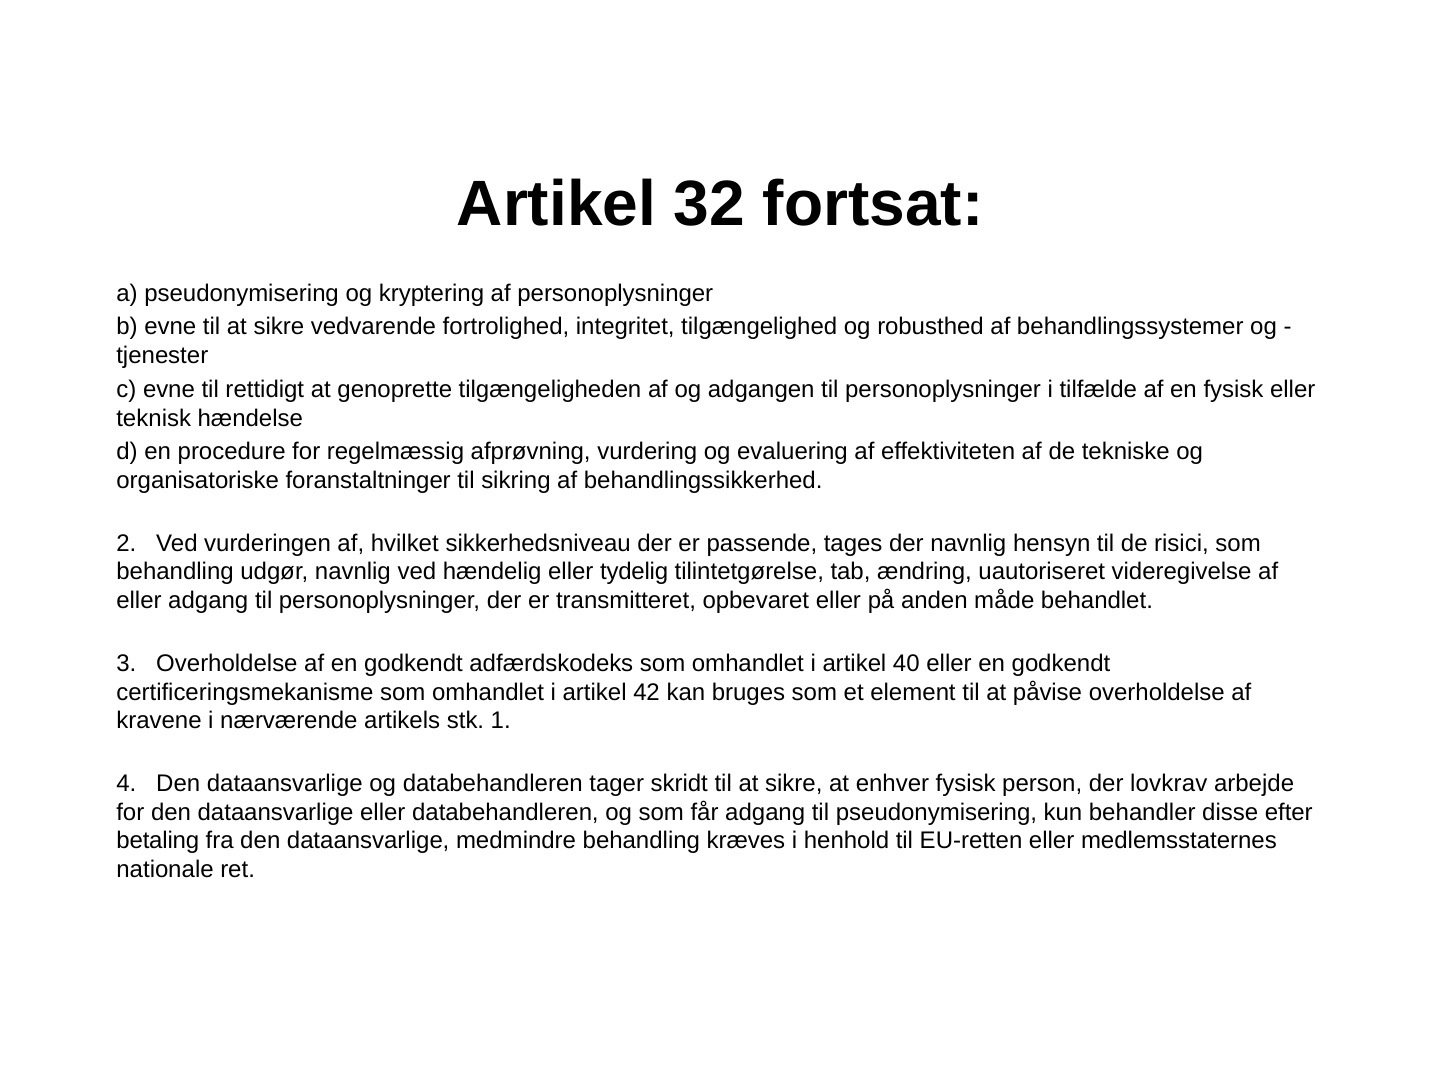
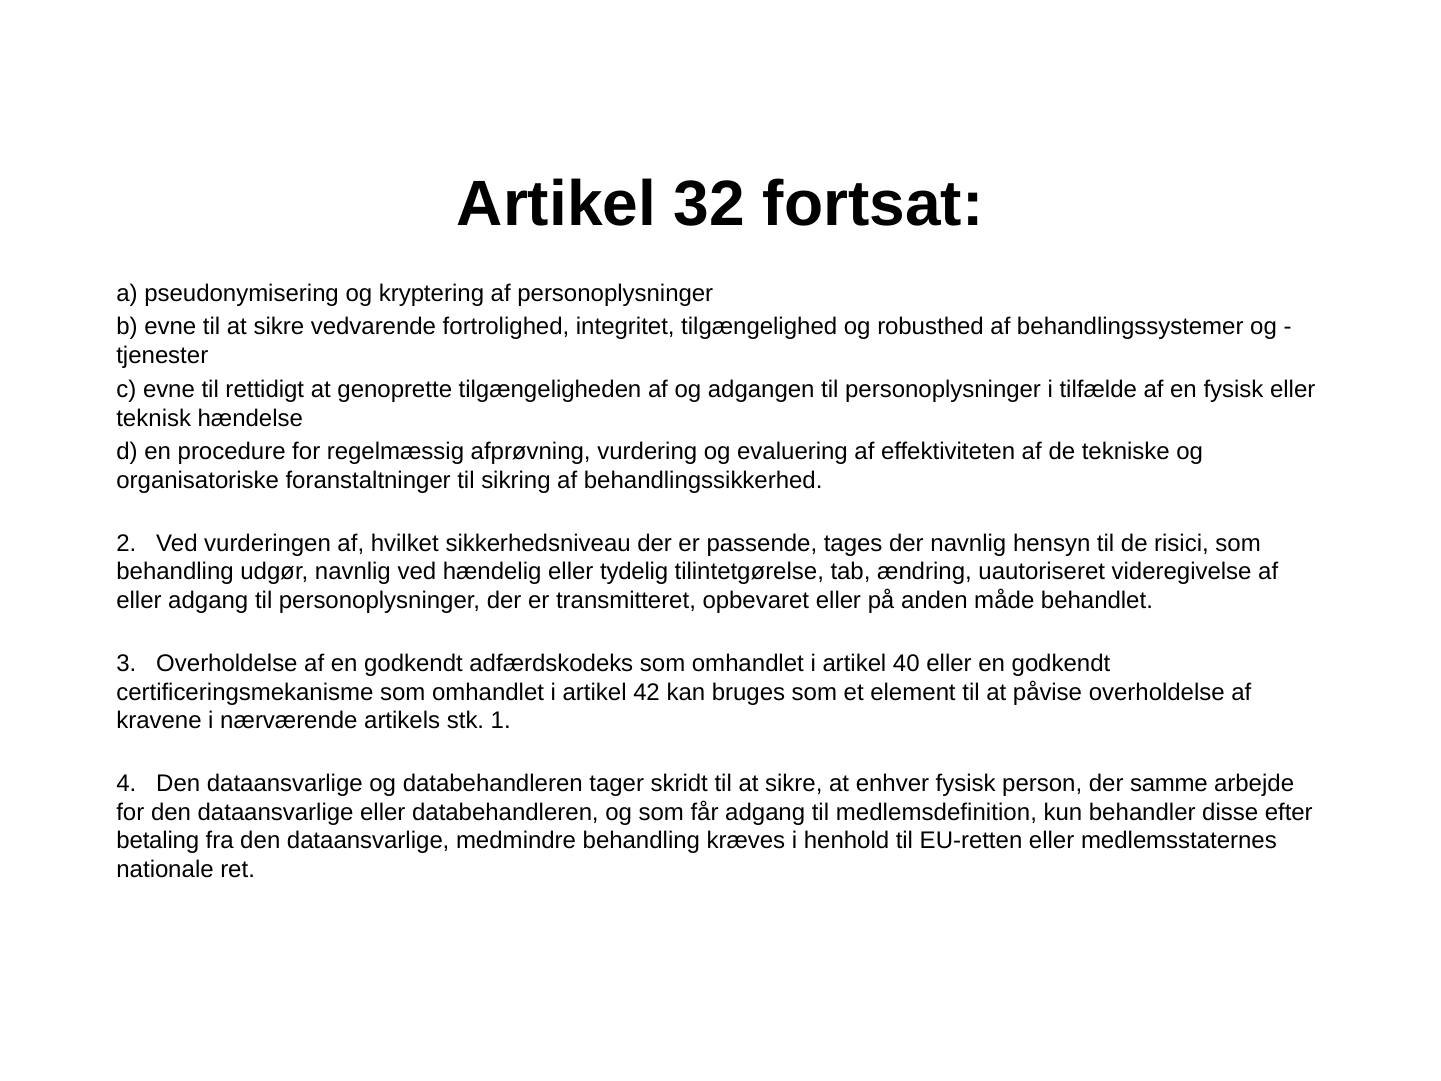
lovkrav: lovkrav -> samme (1169, 783)
til pseudonymisering: pseudonymisering -> medlemsdefinition (936, 812)
